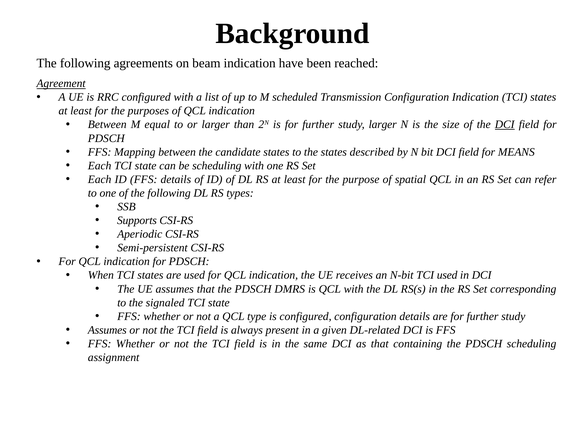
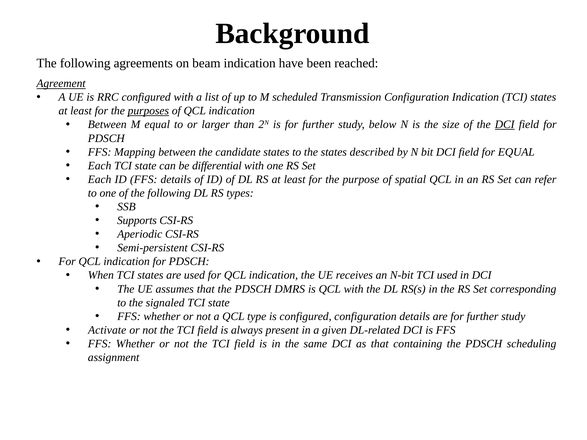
purposes underline: none -> present (148, 111)
study larger: larger -> below (383, 125)
for MEANS: MEANS -> EQUAL (516, 152)
be scheduling: scheduling -> differential (217, 166)
Assumes: Assumes -> Activate (107, 330)
